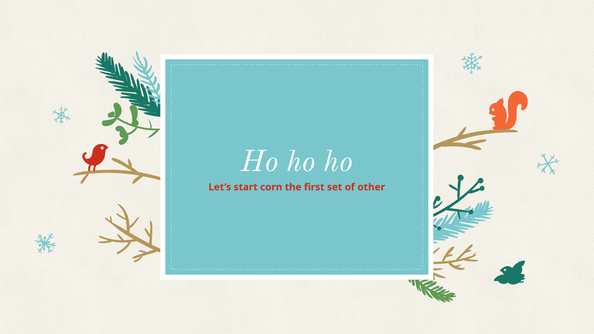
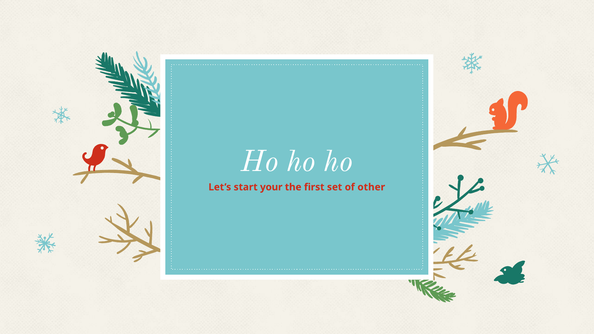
corn: corn -> your (271, 187)
